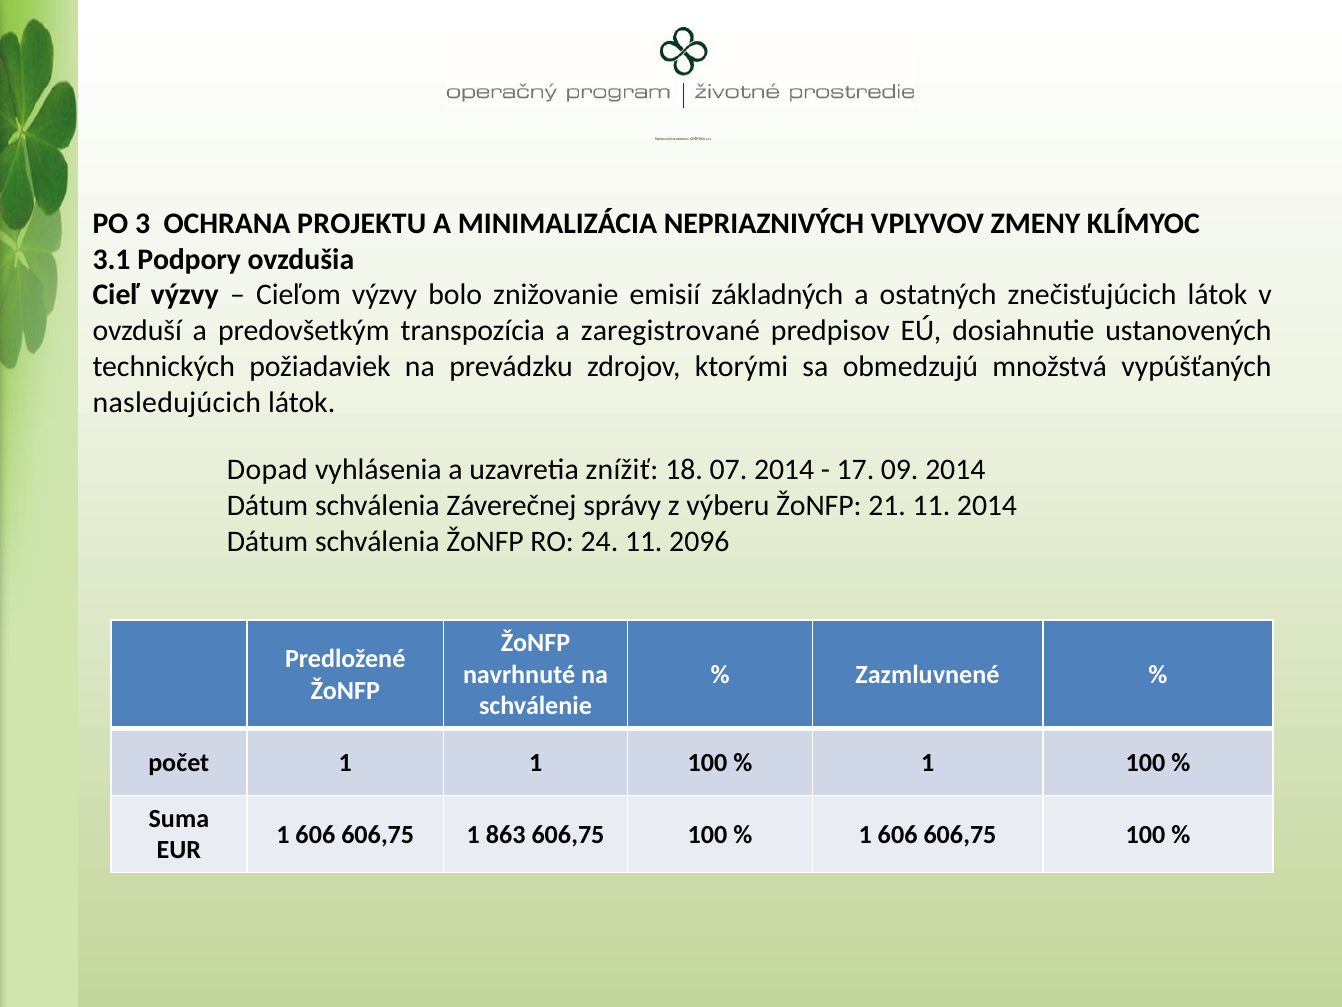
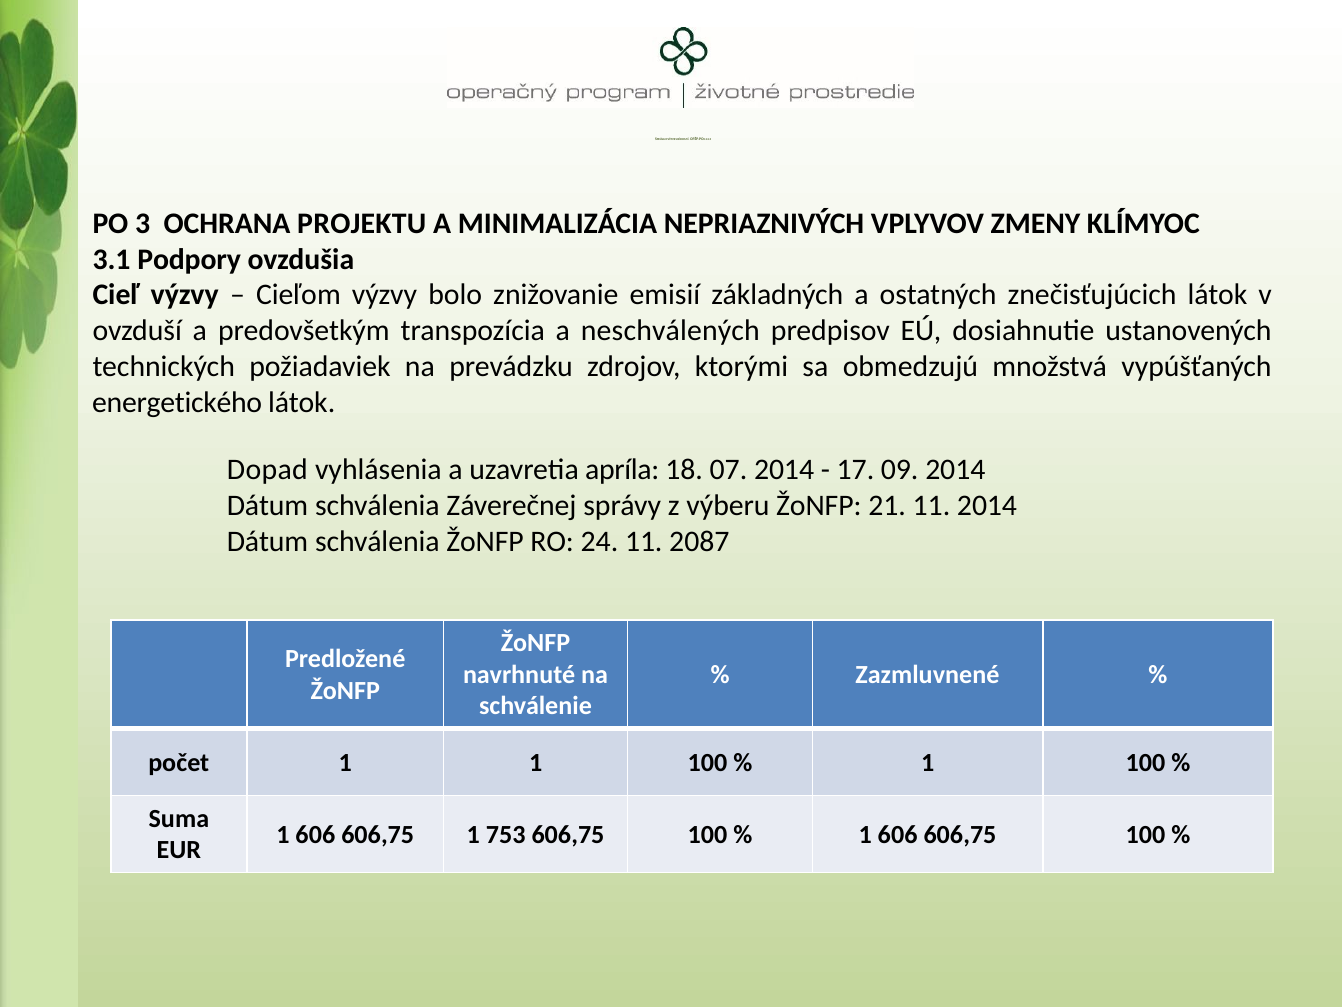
zaregistrované: zaregistrované -> neschválených (670, 331)
nasledujúcich: nasledujúcich -> energetického (177, 402)
znížiť: znížiť -> apríla (622, 469)
2096: 2096 -> 2087 (699, 541)
863: 863 -> 753 (506, 834)
